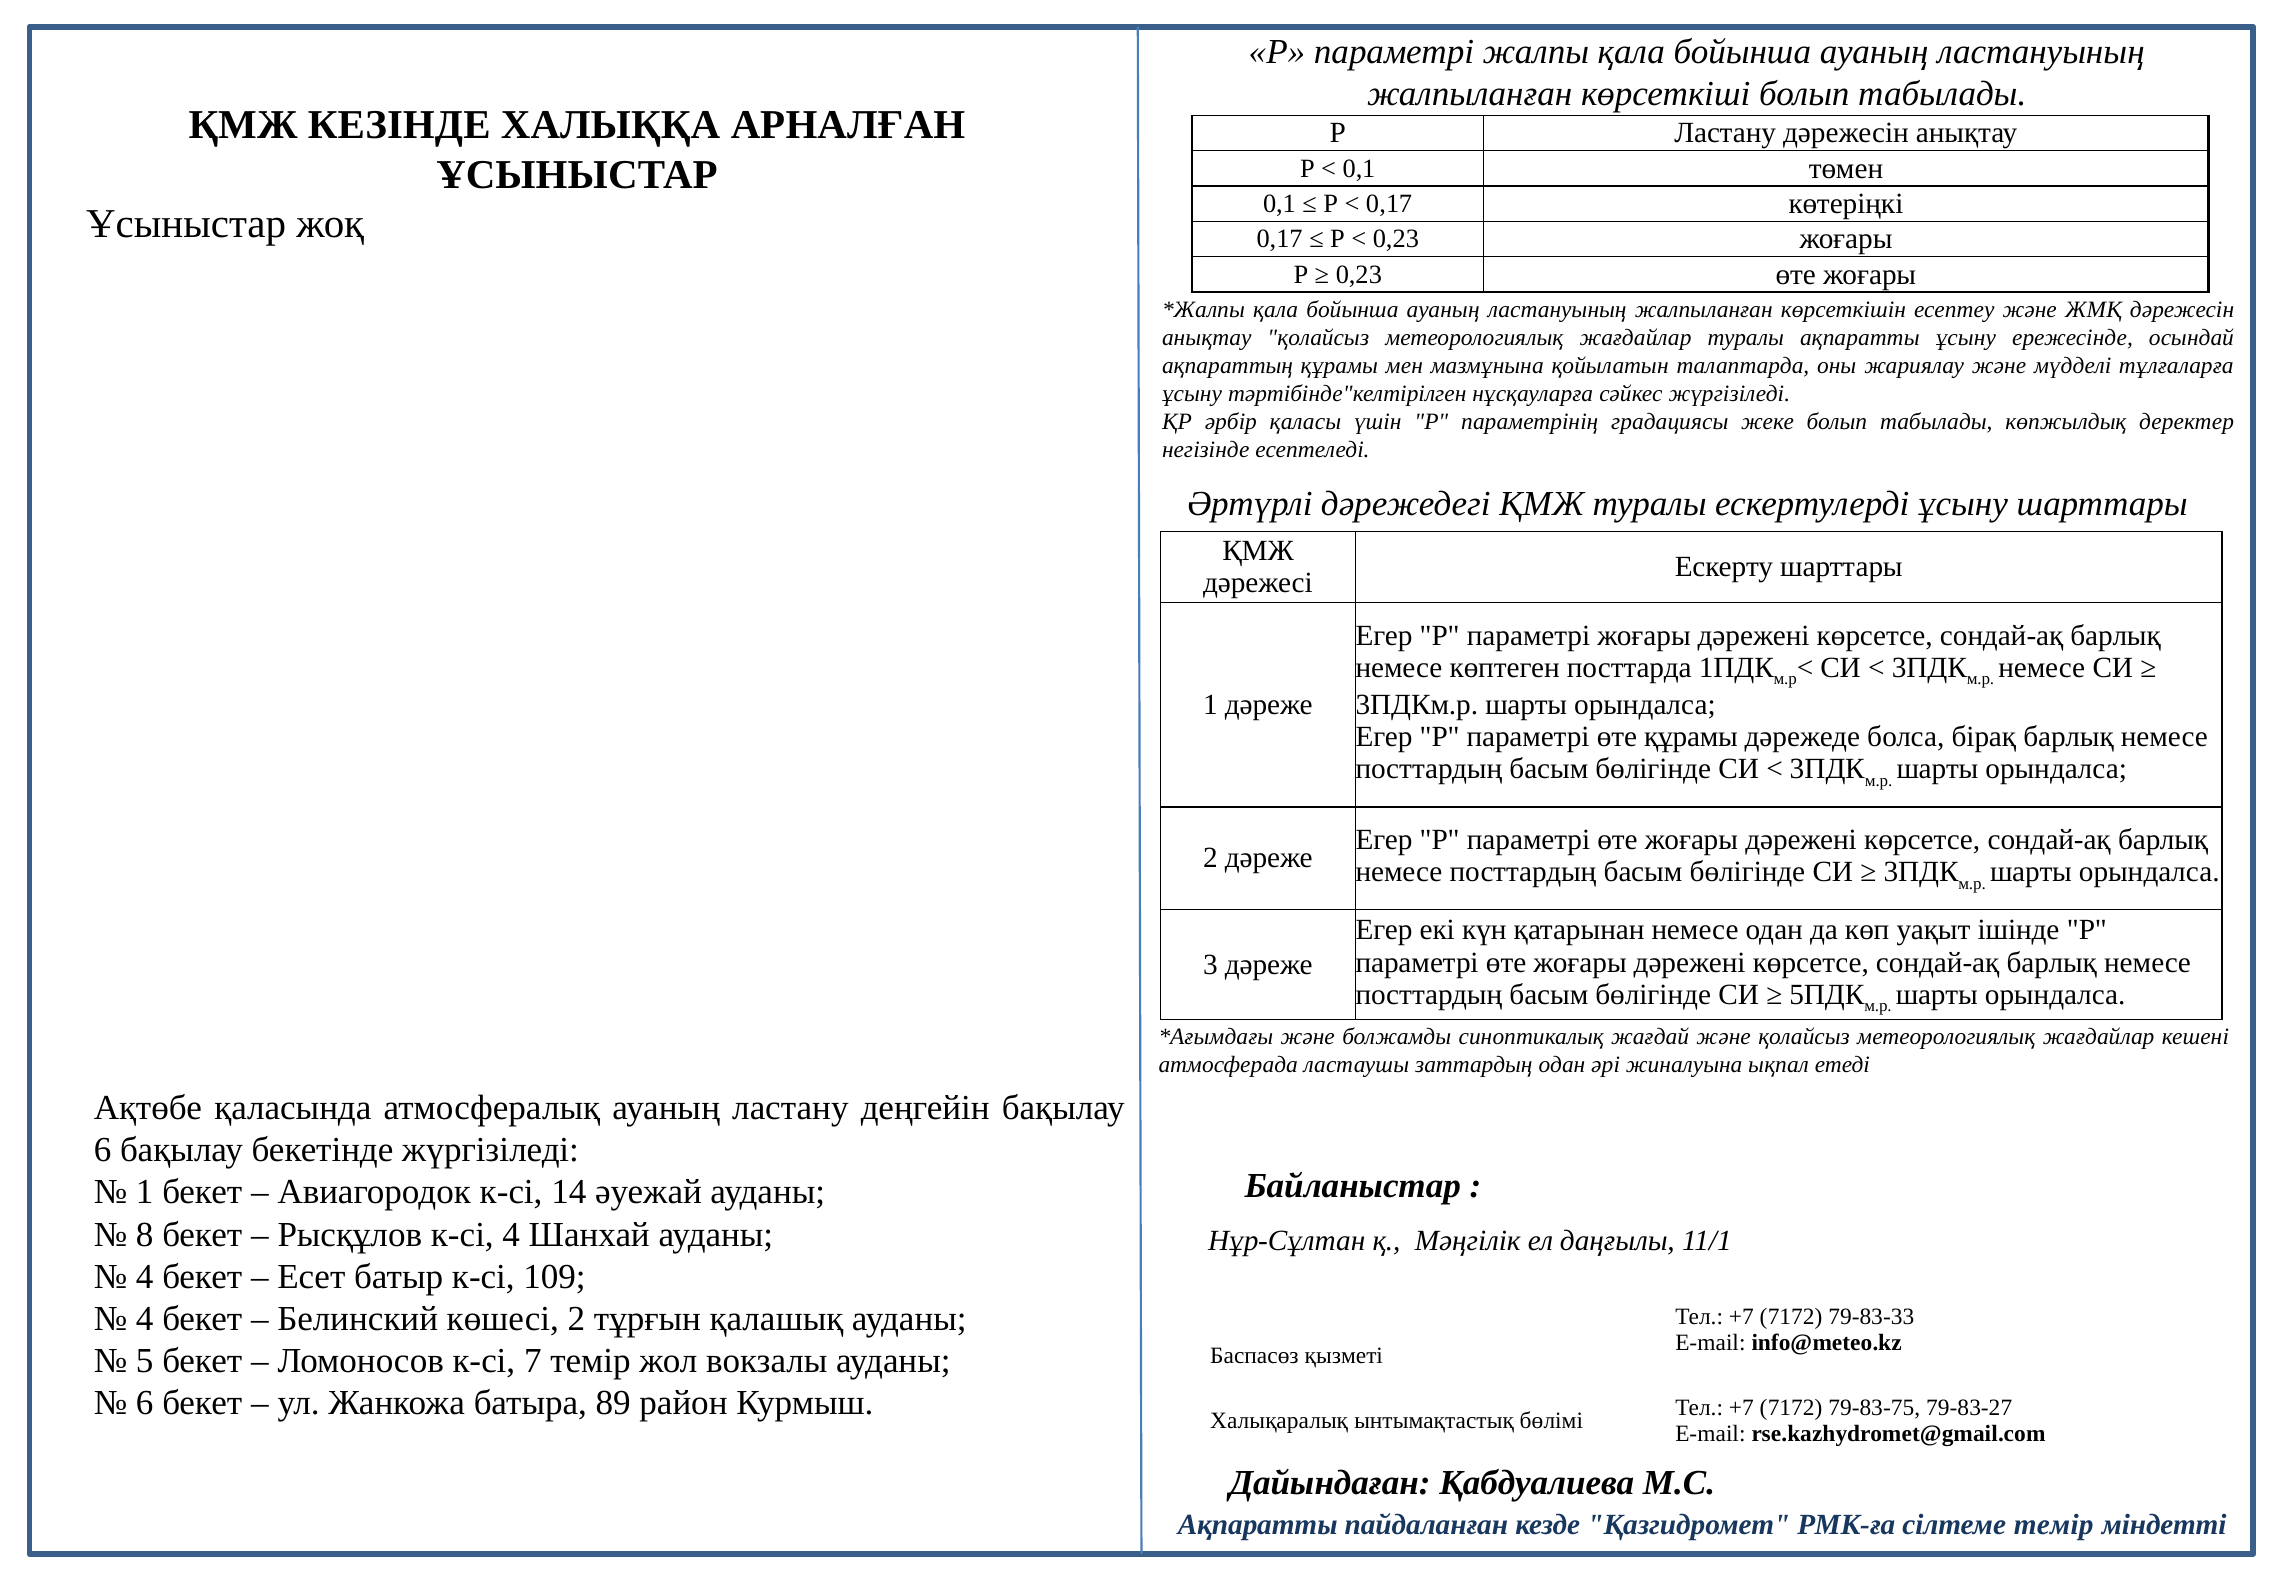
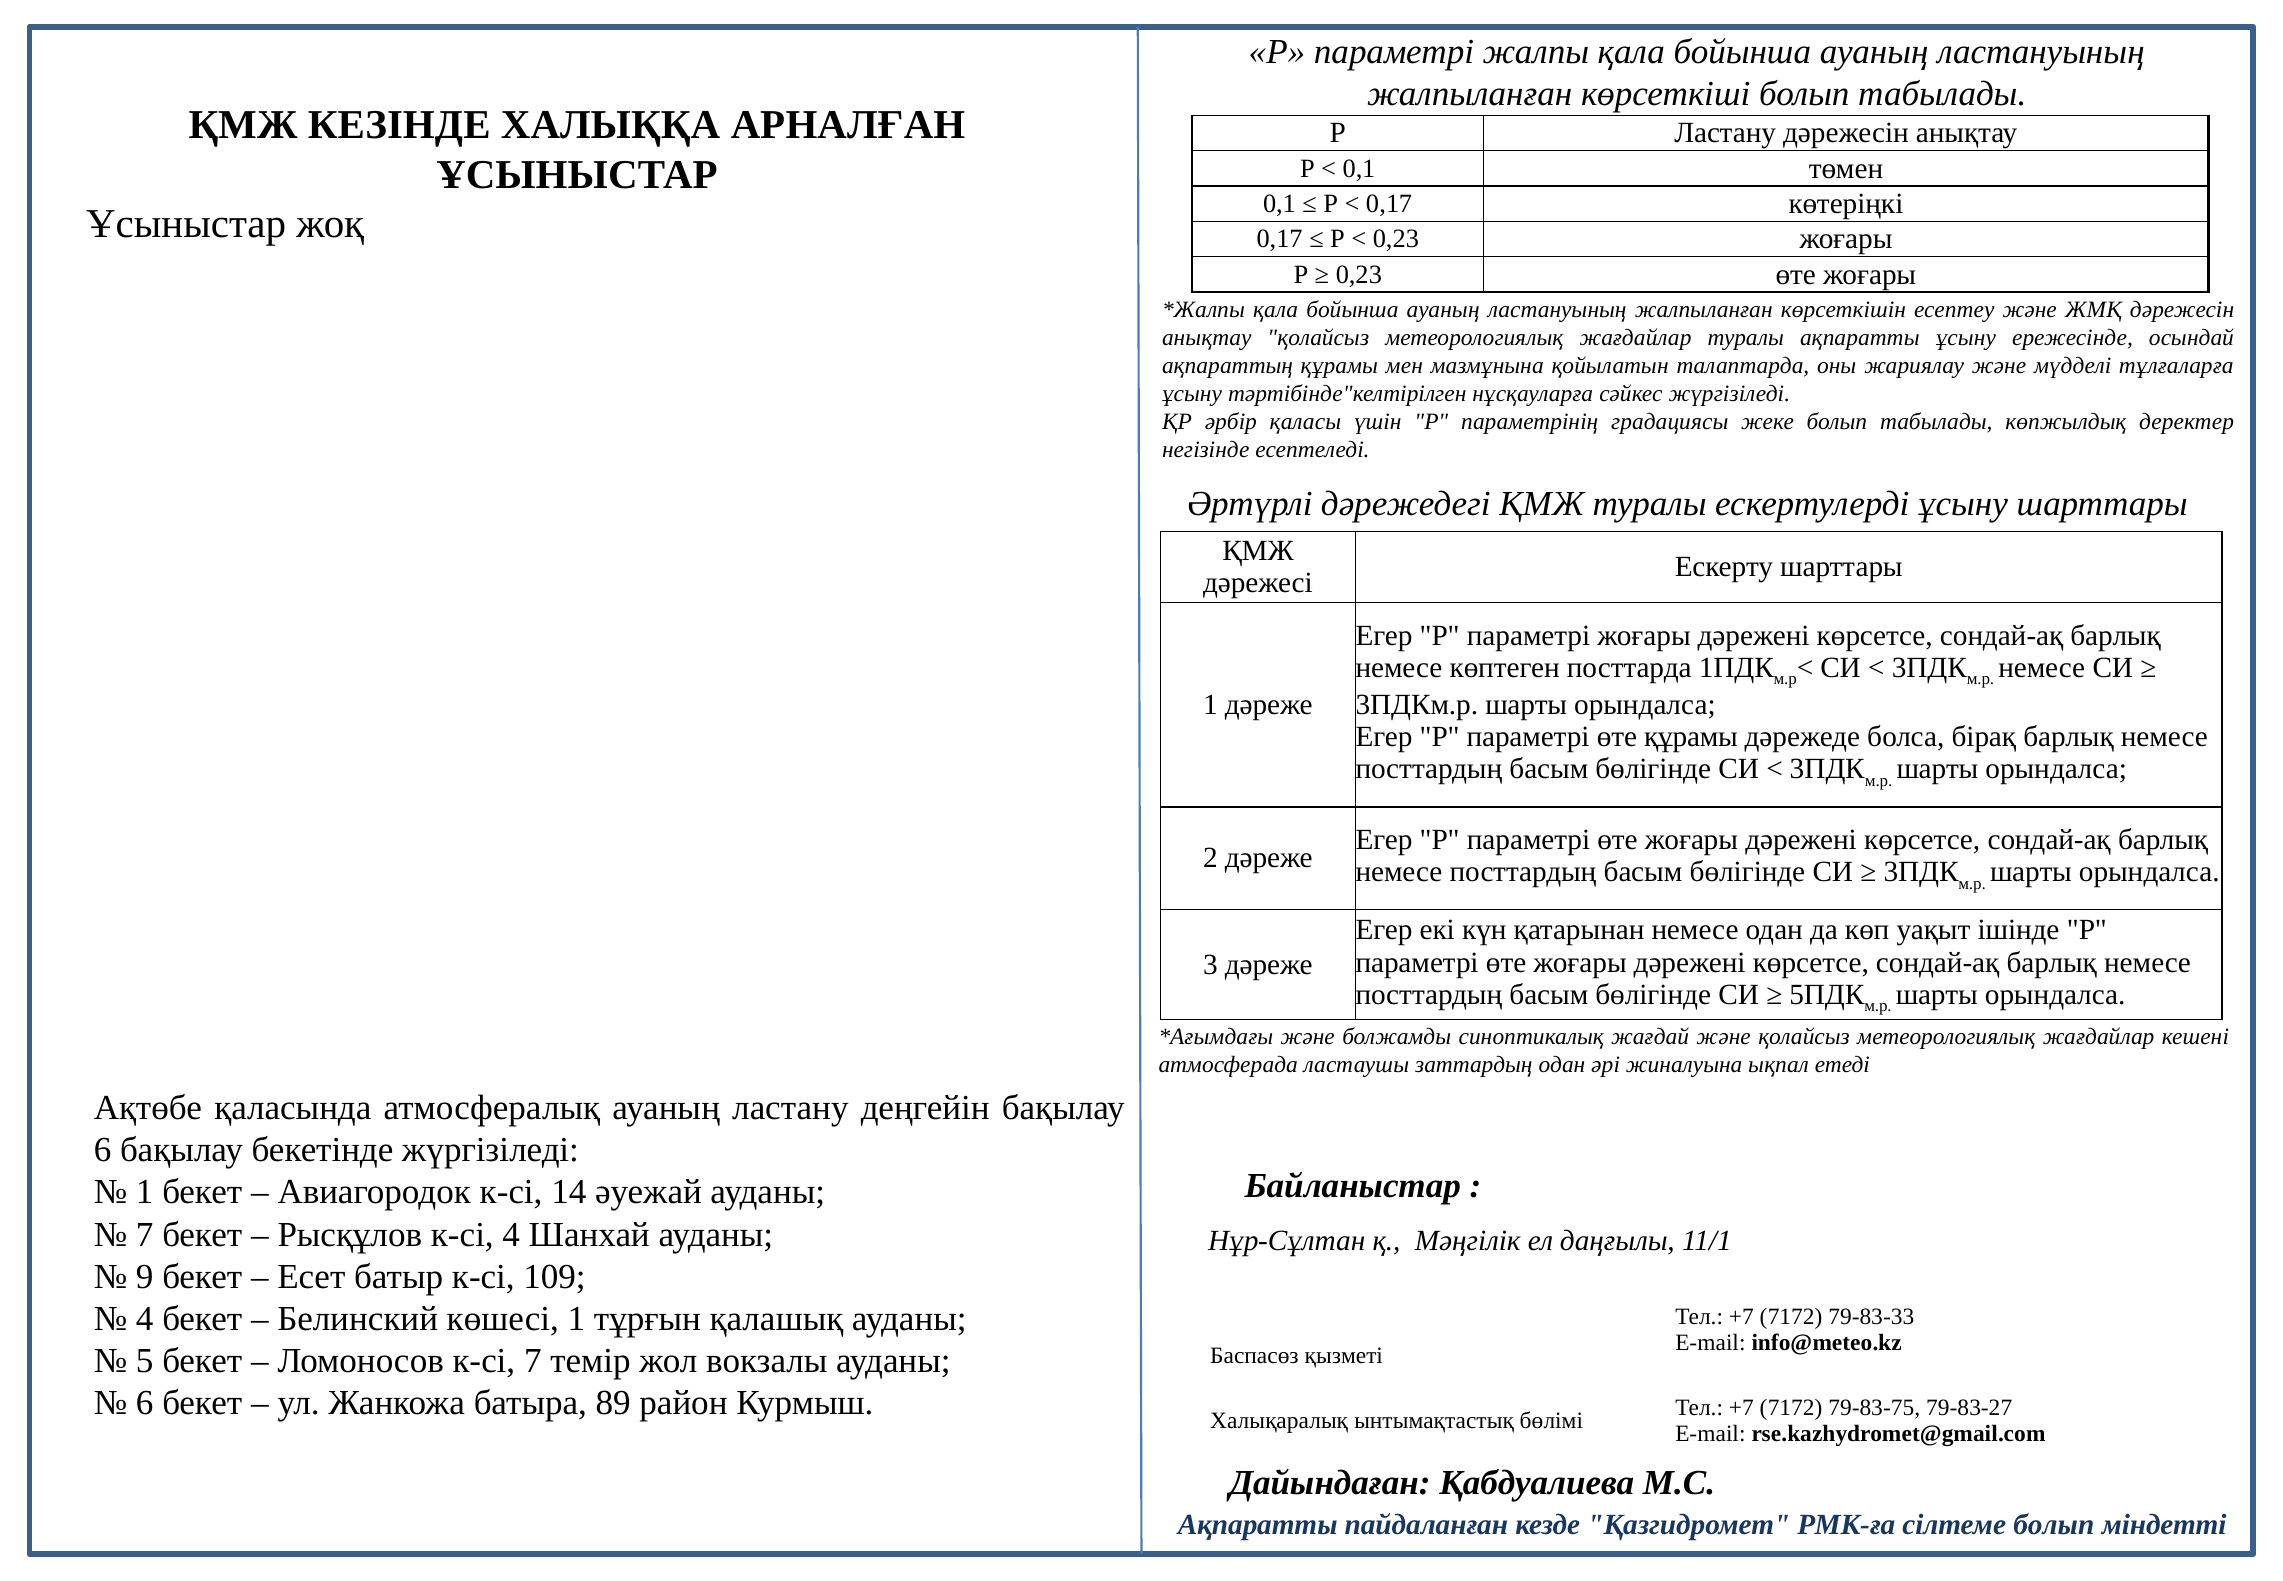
8: 8 -> 7 (145, 1234)
4: 4 -> 9 (145, 1276)
көшесі 2: 2 -> 1 (576, 1318)
сілтеме темір: темір -> болып (2054, 1525)
